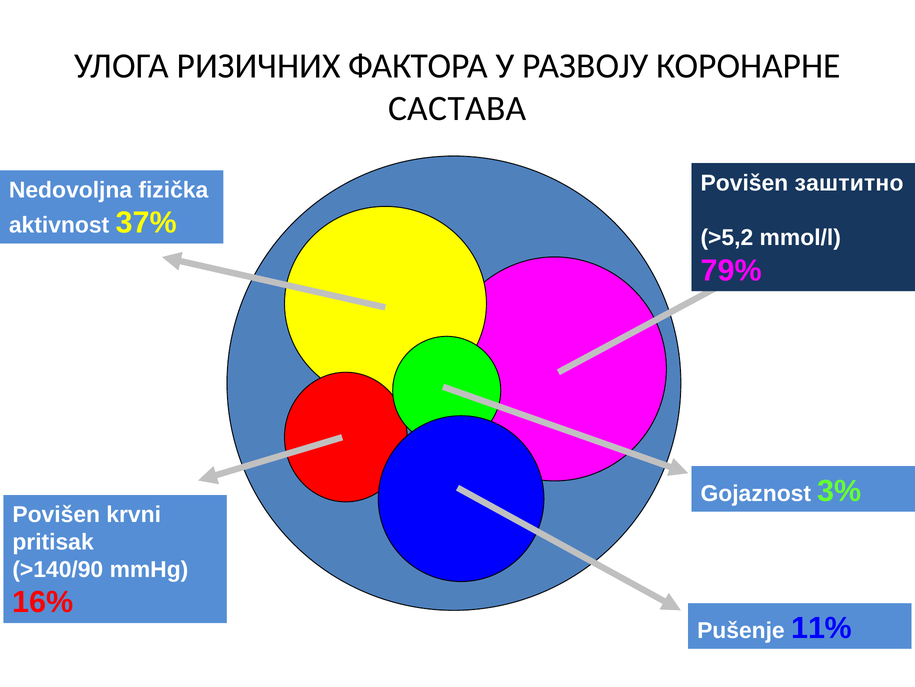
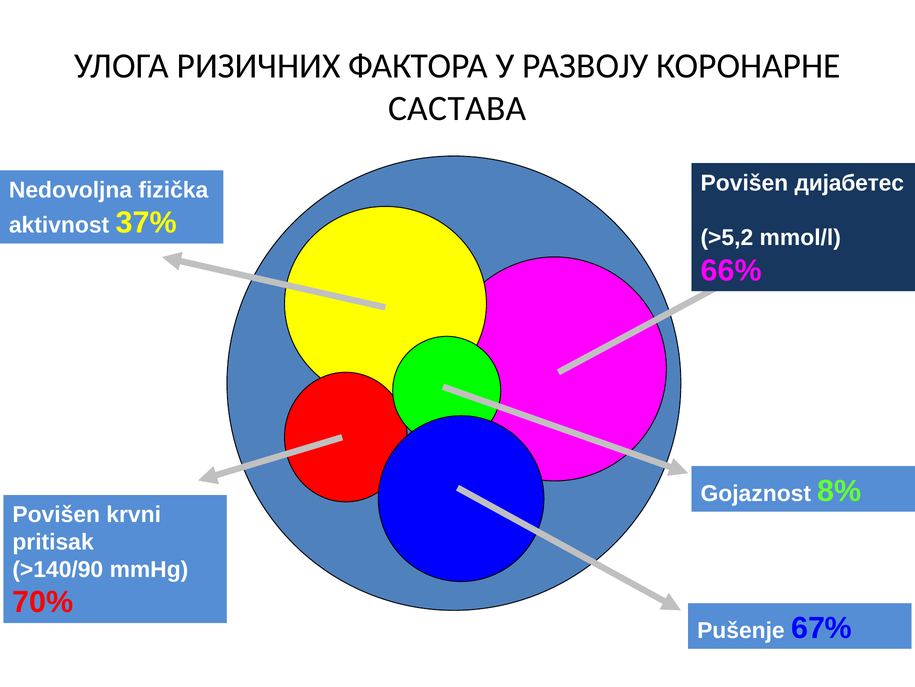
заштитно: заштитно -> дијабетес (849, 183)
79%: 79% -> 66% (731, 270)
3%: 3% -> 8% (839, 491)
16%: 16% -> 70% (43, 602)
11%: 11% -> 67% (822, 627)
